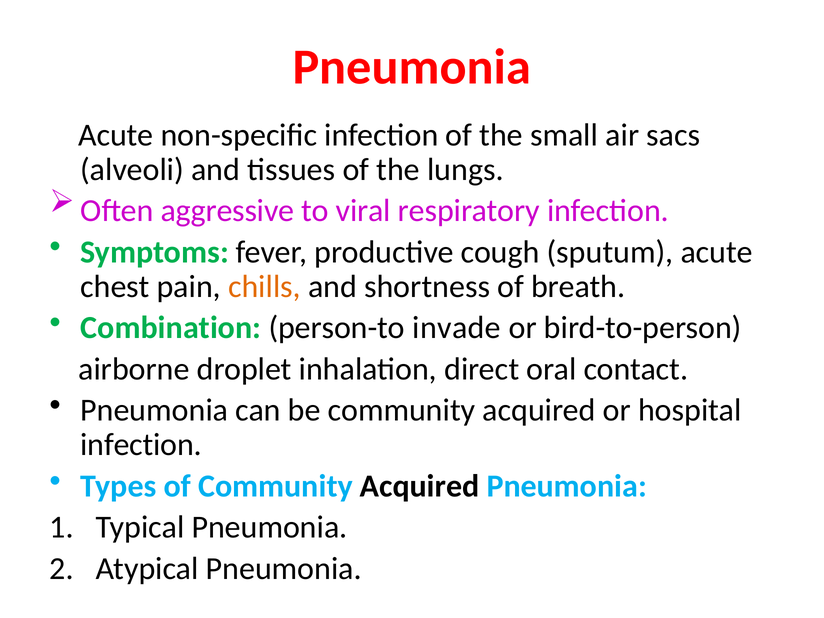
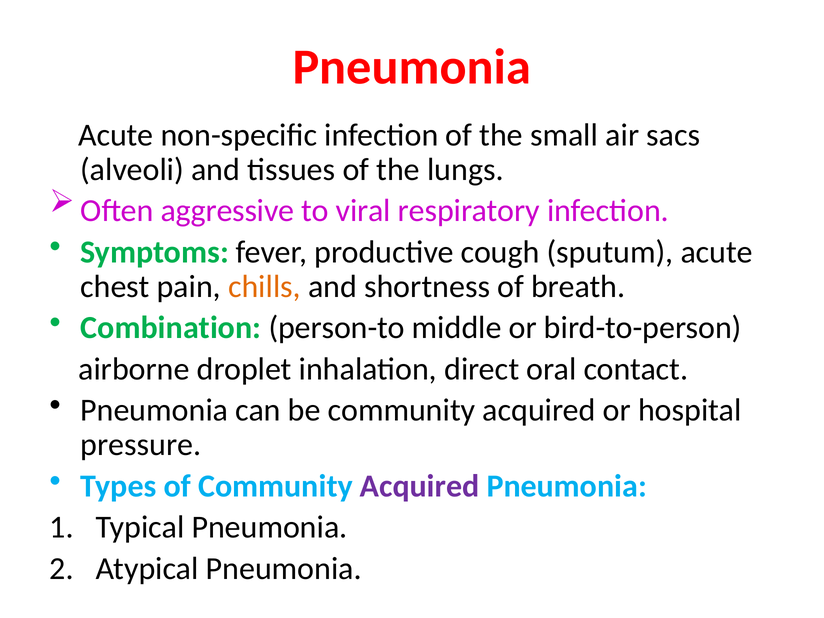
invade: invade -> middle (457, 328)
infection: infection -> pressure (141, 445)
Acquired colour: black -> purple (420, 486)
